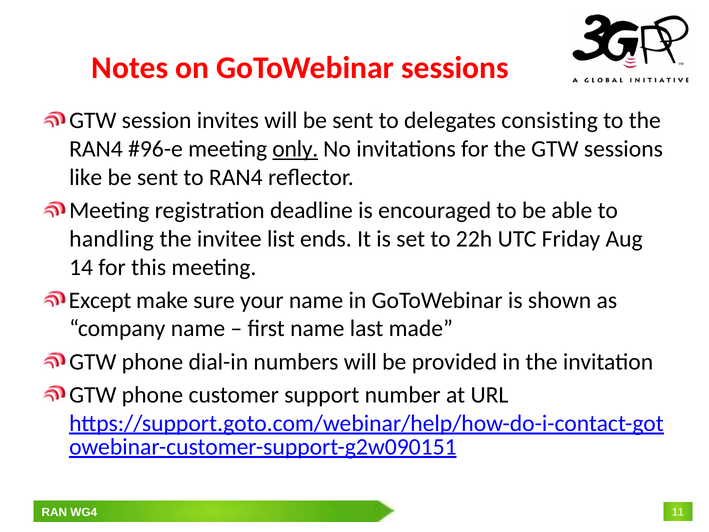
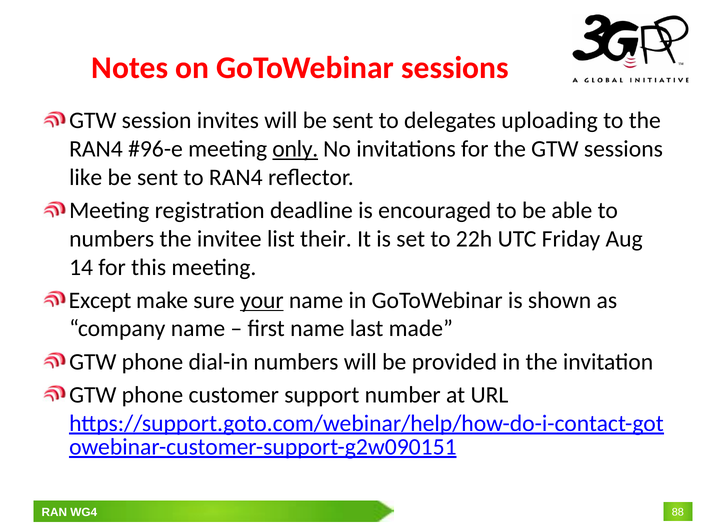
consisting: consisting -> uploading (550, 121)
handling: handling -> numbers (112, 239)
ends: ends -> their (326, 239)
your underline: none -> present (262, 300)
11: 11 -> 88 (678, 512)
